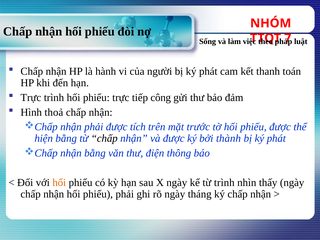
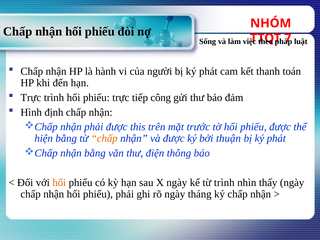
thoả: thoả -> định (54, 112)
tích: tích -> this (138, 127)
chấp colour: black -> orange (104, 138)
thành: thành -> thuận (228, 138)
